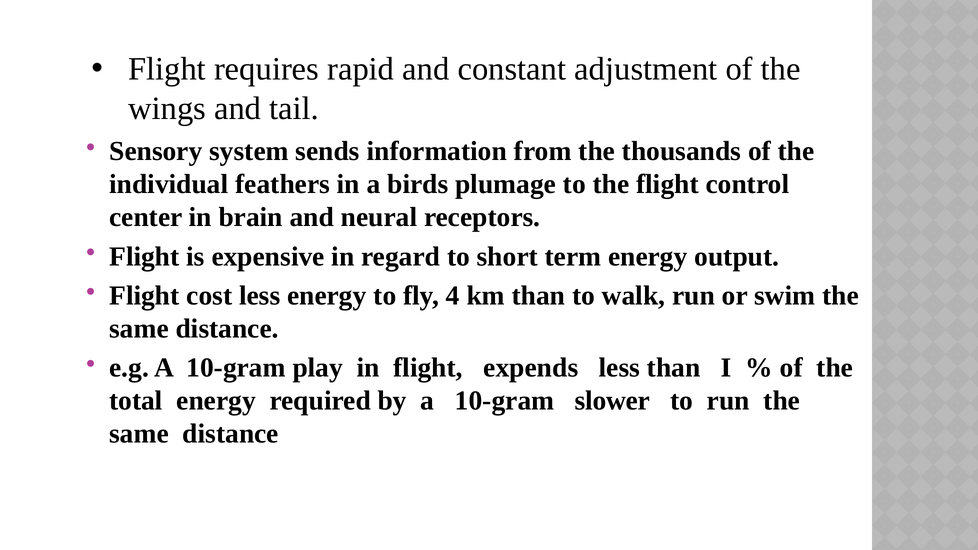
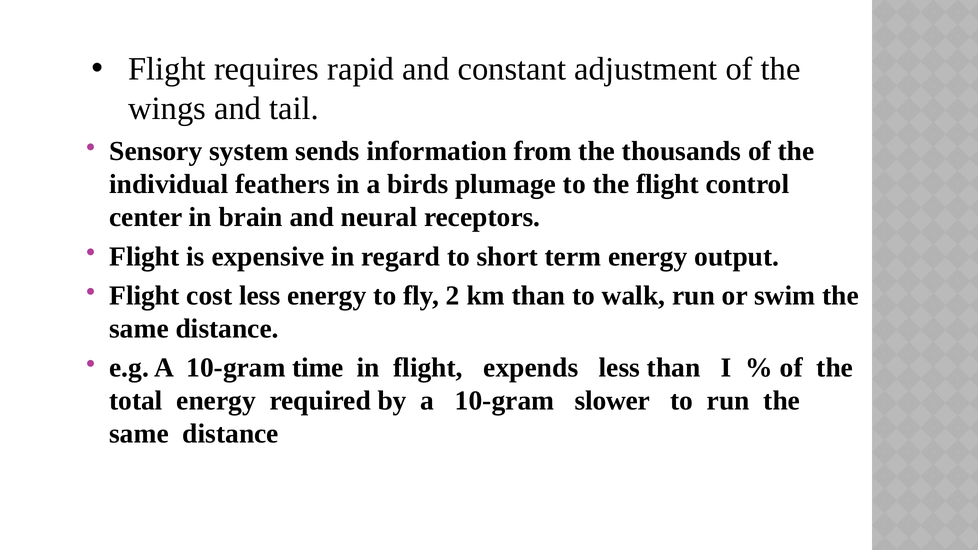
4: 4 -> 2 (453, 296)
play: play -> time (318, 368)
